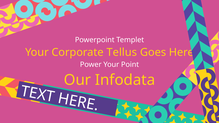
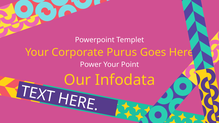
Tellus: Tellus -> Purus (122, 52)
